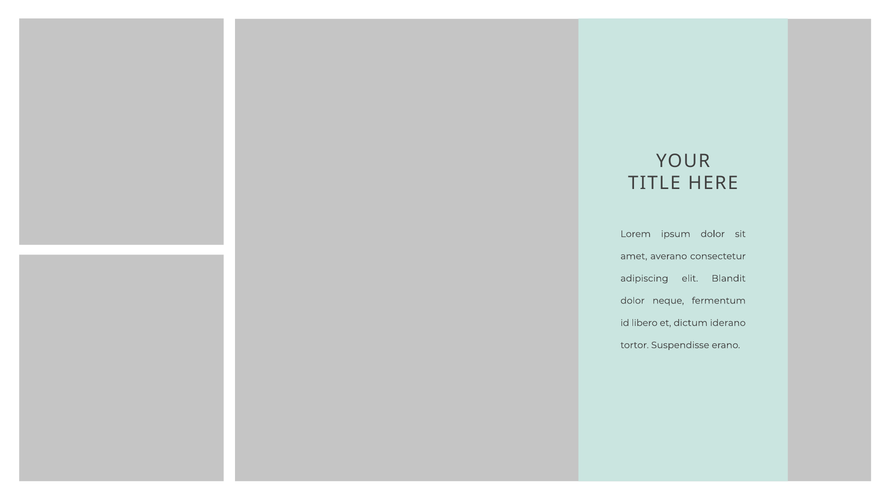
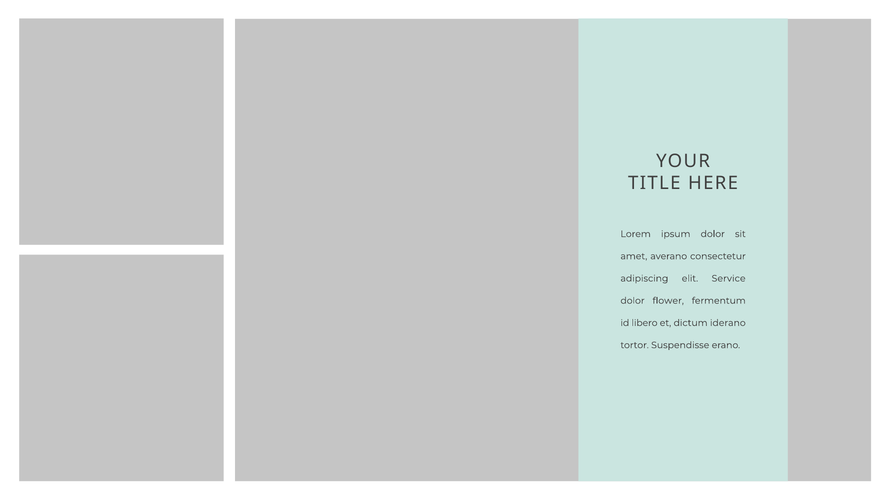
Blandit: Blandit -> Service (729, 279)
neque: neque -> flower (668, 301)
